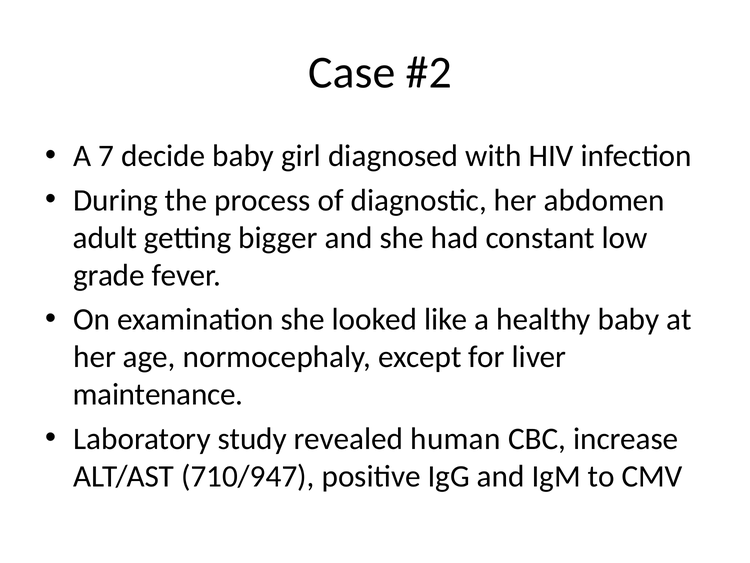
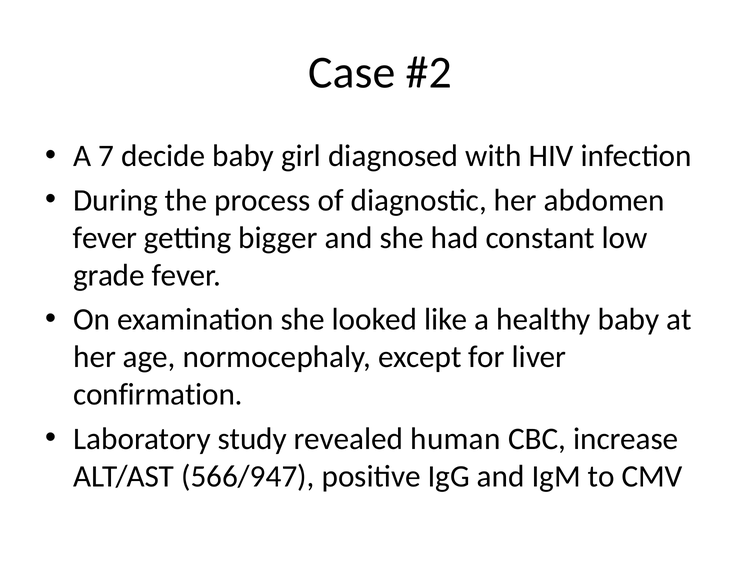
adult: adult -> fever (105, 238)
maintenance: maintenance -> confirmation (158, 394)
710/947: 710/947 -> 566/947 (248, 476)
